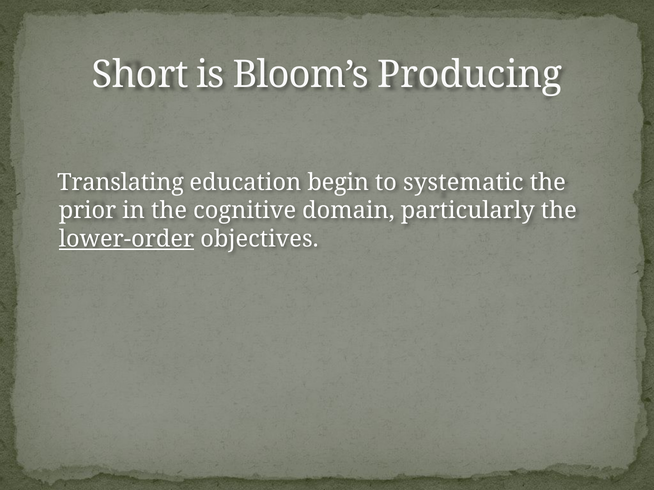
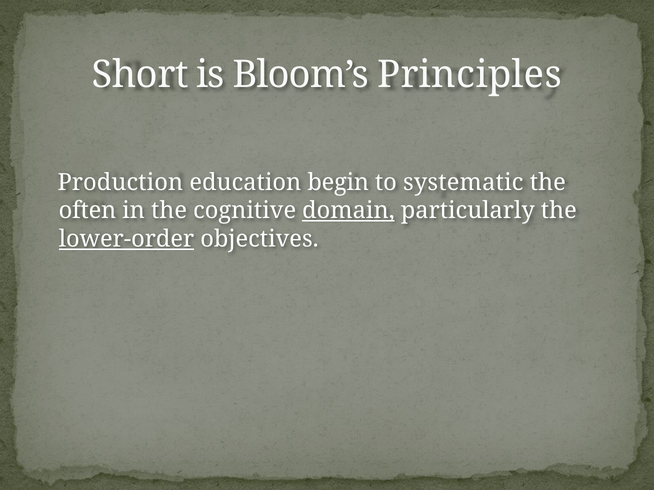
Producing: Producing -> Principles (470, 75)
Translating: Translating -> Production (120, 183)
prior: prior -> often (88, 211)
domain underline: none -> present (348, 211)
